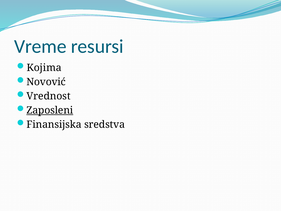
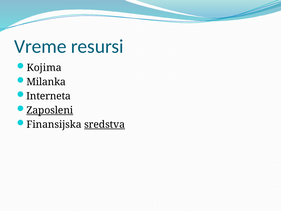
Novović: Novović -> Milanka (46, 82)
Vrednost: Vrednost -> Interneta (49, 96)
sredstva underline: none -> present (105, 124)
